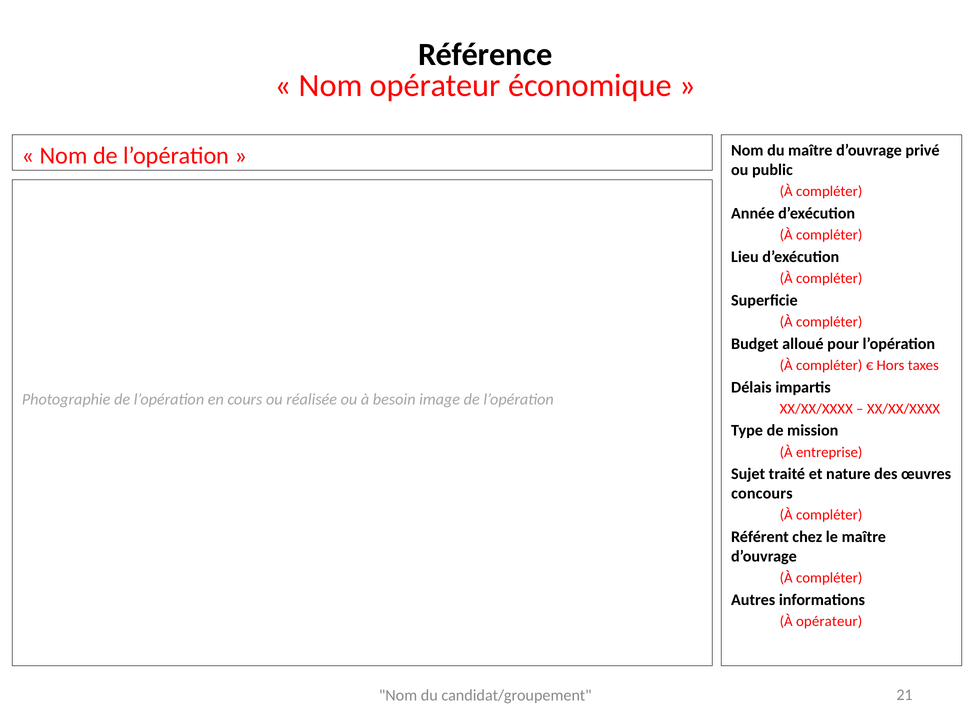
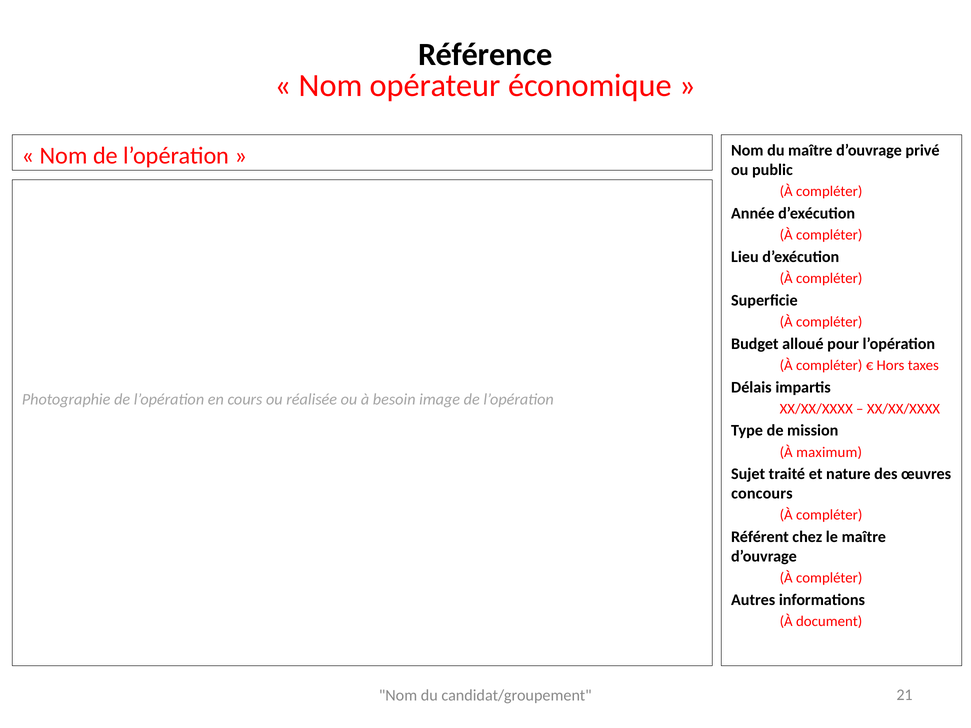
entreprise: entreprise -> maximum (829, 452)
À opérateur: opérateur -> document (829, 622)
